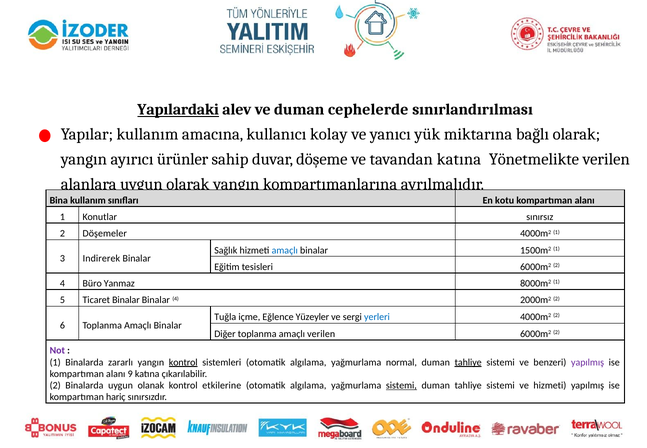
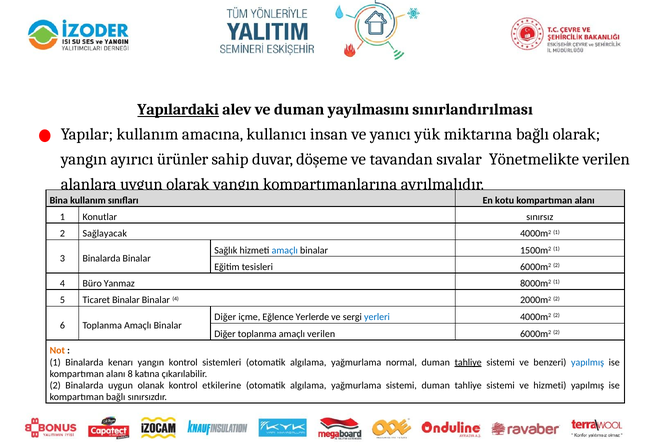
cephelerde: cephelerde -> yayılmasını (368, 110)
kolay: kolay -> insan (329, 135)
tavandan katına: katına -> sıvalar (459, 159)
Döşemeler: Döşemeler -> Sağlayacak (105, 234)
3 Indirerek: Indirerek -> Binalarda (101, 259)
Tuğla: Tuğla -> Diğer (225, 317)
Yüzeyler: Yüzeyler -> Yerlerde (312, 317)
Not colour: purple -> orange (57, 351)
zararlı: zararlı -> kenarı (121, 362)
kontrol underline: present -> none (183, 362)
yapılmış colour: purple -> blue (588, 362)
9: 9 -> 8 (130, 374)
sistemi underline: present -> none (401, 386)
kompartıman hariç: hariç -> bağlı (116, 397)
